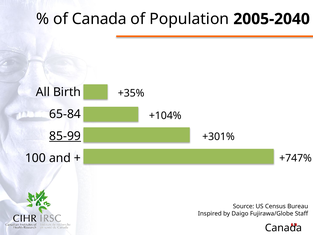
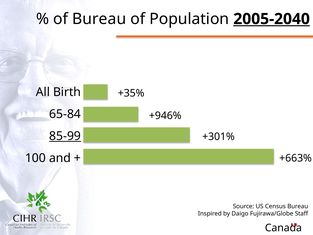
of Canada: Canada -> Bureau (99, 19)
2005-2040 underline: none -> present (272, 19)
+104%: +104% -> +946% (165, 116)
+747%: +747% -> +663% (296, 158)
